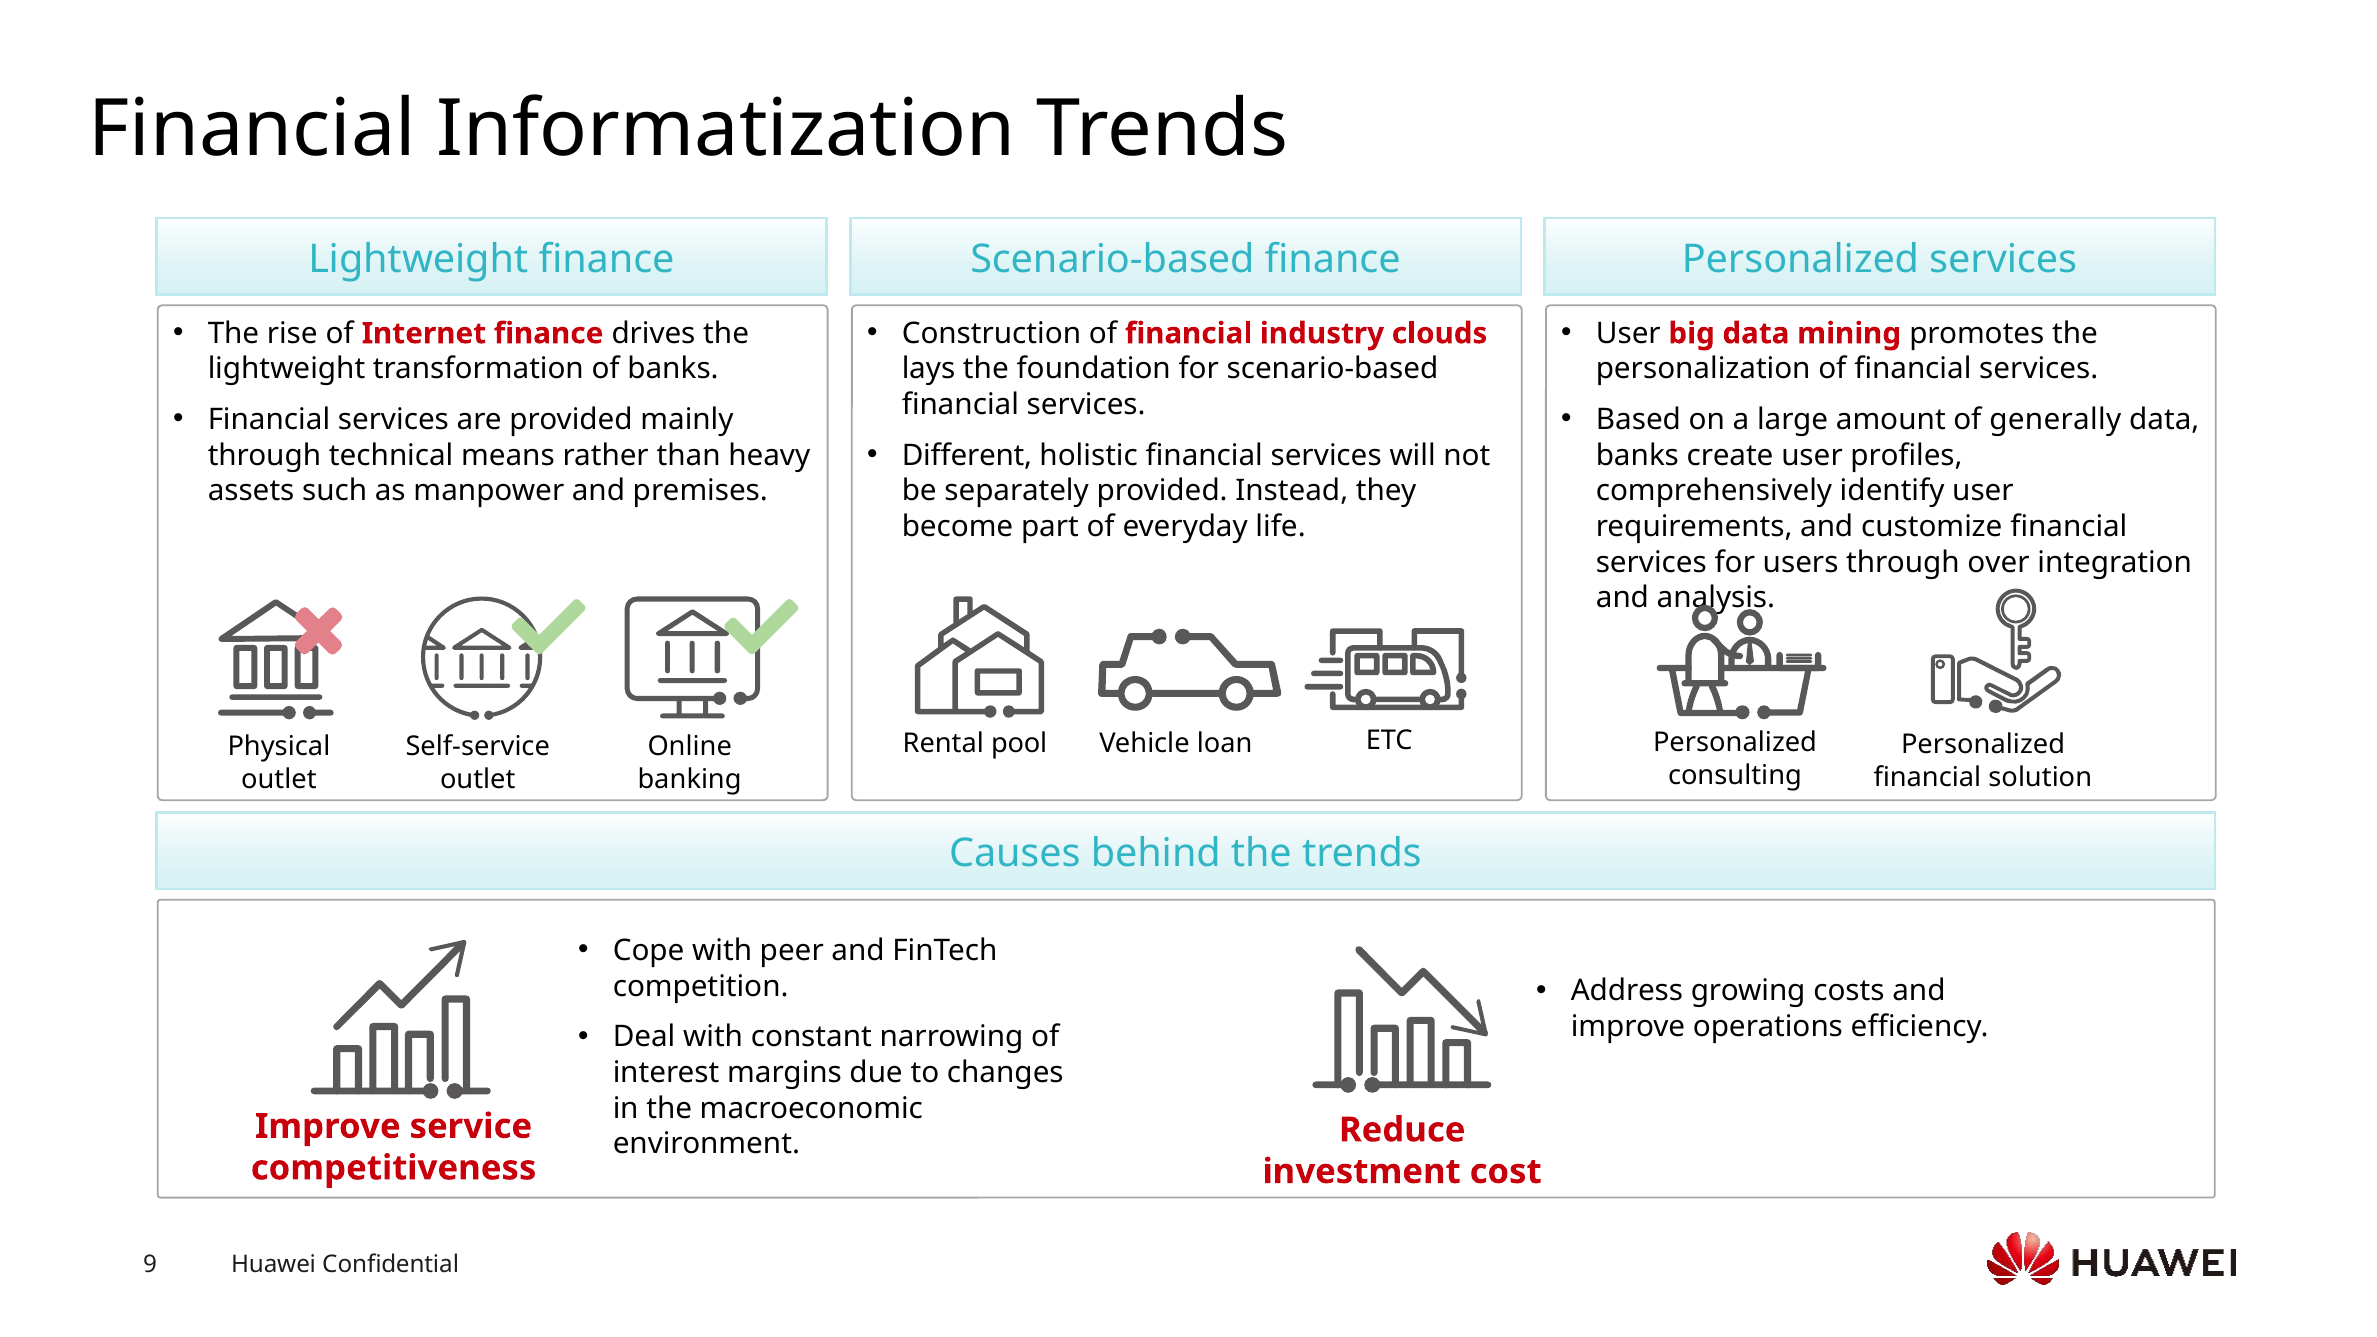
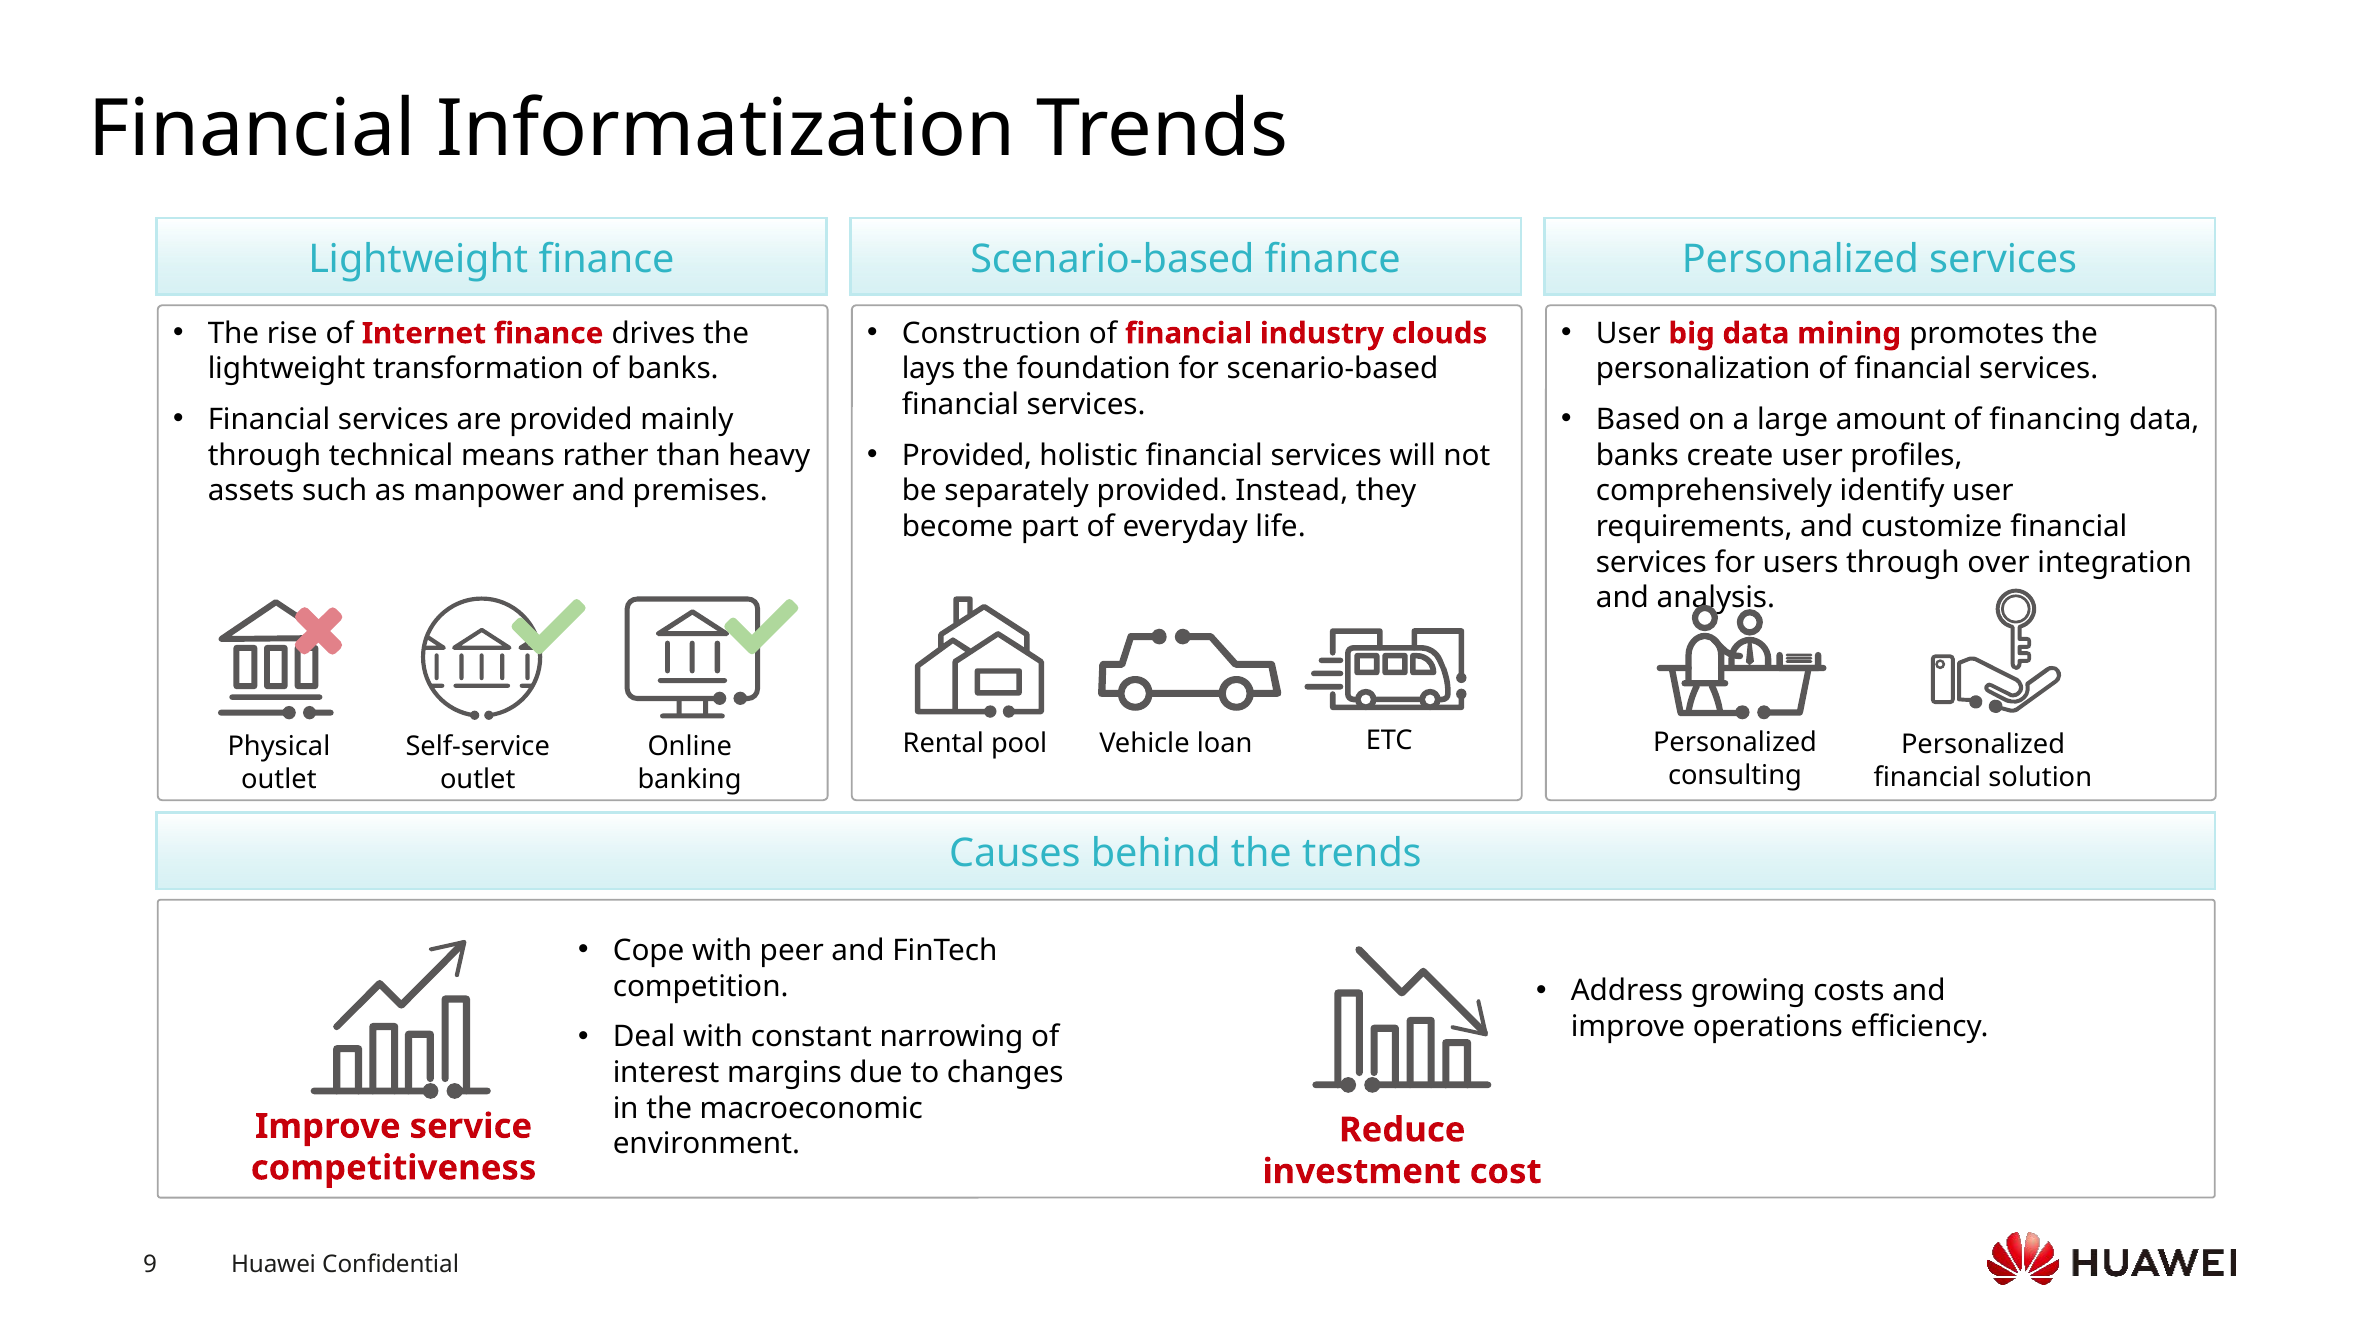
generally: generally -> financing (2055, 420)
Different: Different -> Provided (967, 455)
